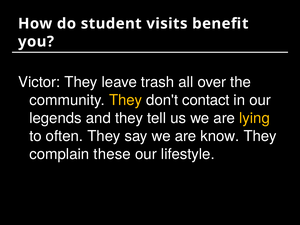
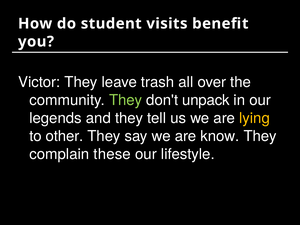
They colour: yellow -> light green (126, 100)
contact: contact -> unpack (206, 100)
often: often -> other (65, 136)
